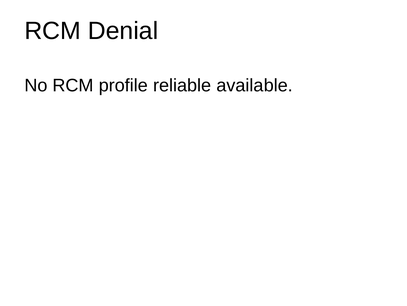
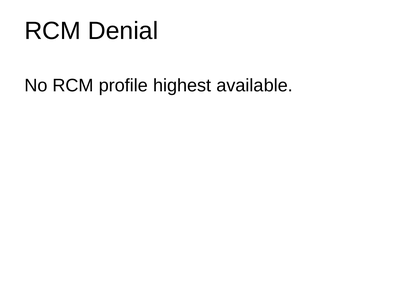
reliable: reliable -> highest (182, 85)
